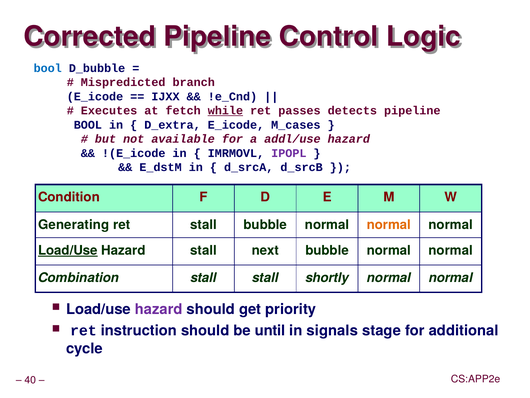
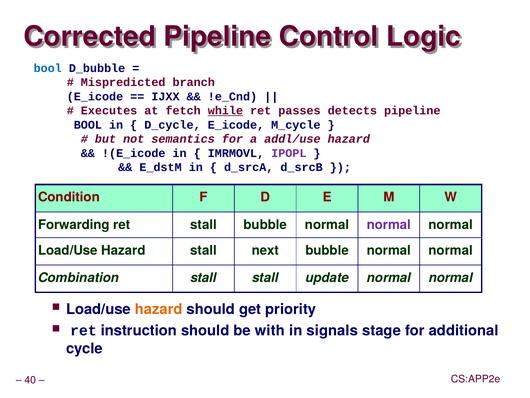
D_extra: D_extra -> D_cycle (172, 125)
M_cases: M_cases -> M_cycle (296, 125)
available: available -> semantics (183, 139)
Generating: Generating -> Forwarding (74, 224)
normal colour: orange -> purple (389, 224)
Load/Use underline: present -> none (68, 250)
shortly: shortly -> update (327, 277)
hazard colour: purple -> orange (159, 309)
until: until -> with (270, 330)
